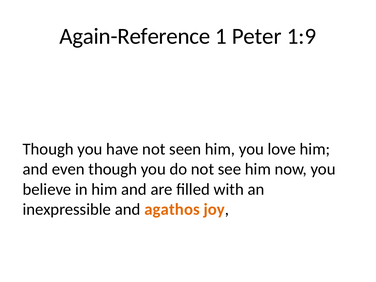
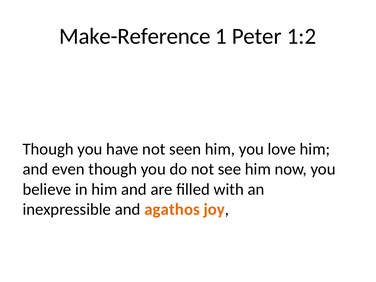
Again-Reference: Again-Reference -> Make-Reference (135, 36)
1:9: 1:9 -> 1:2 (302, 36)
